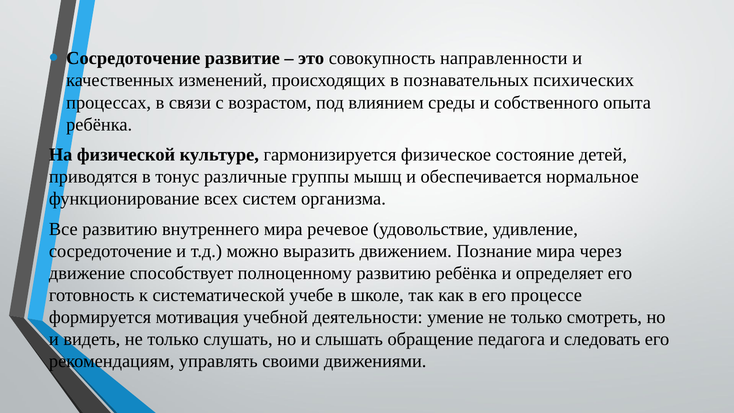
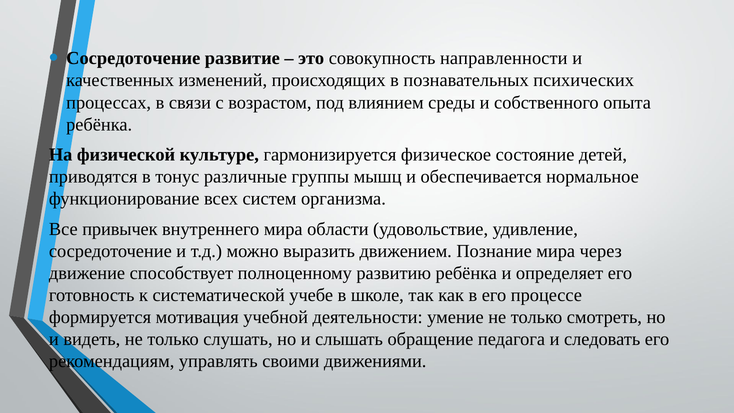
Все развитию: развитию -> привычек (120, 229)
речевое: речевое -> области (338, 229)
